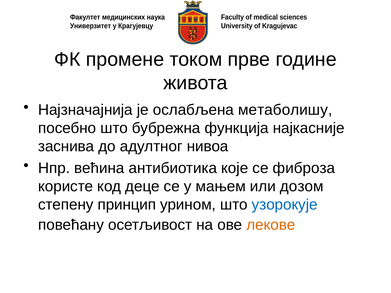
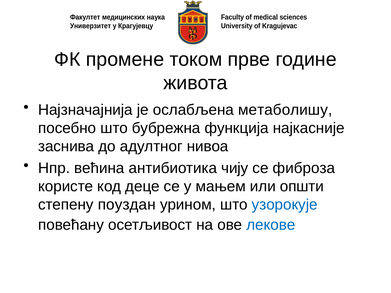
које: које -> чију (235, 168)
дозом: дозом -> општи (302, 186)
принцип: принцип -> поуздан (127, 205)
лекове colour: orange -> blue (271, 225)
